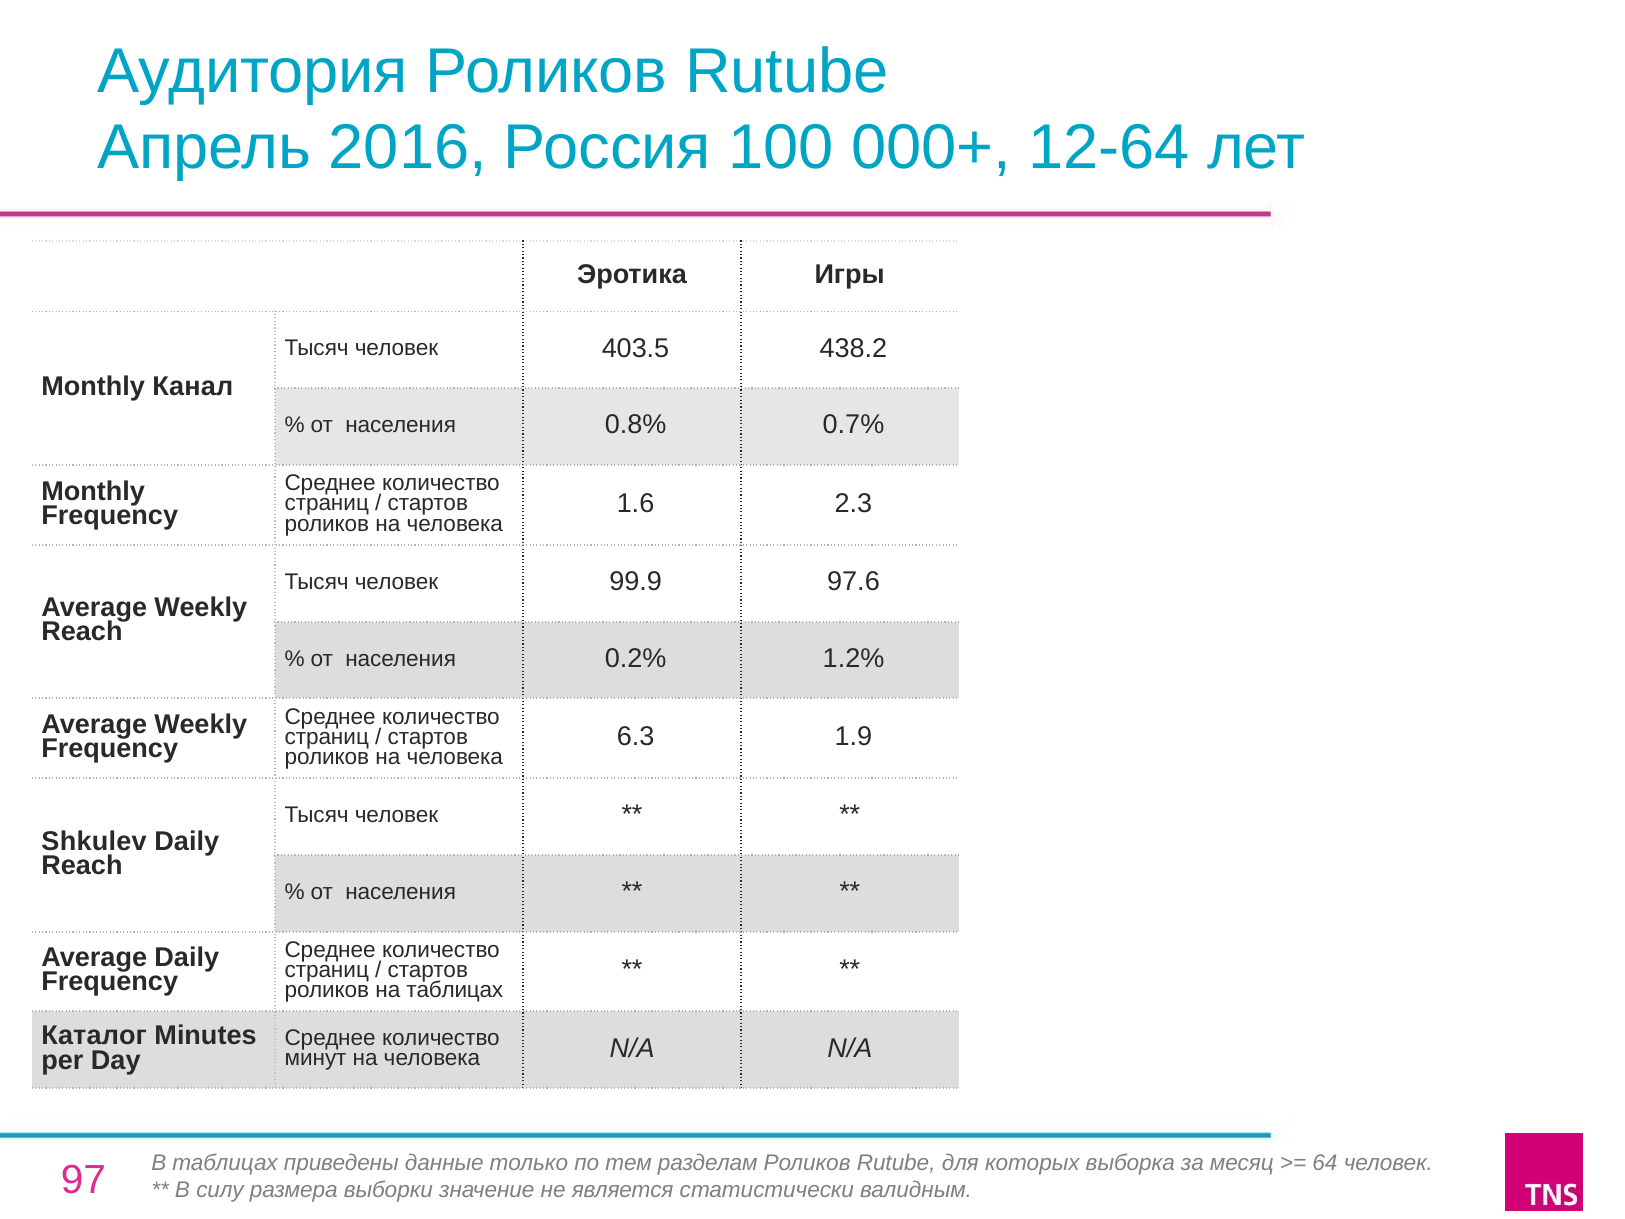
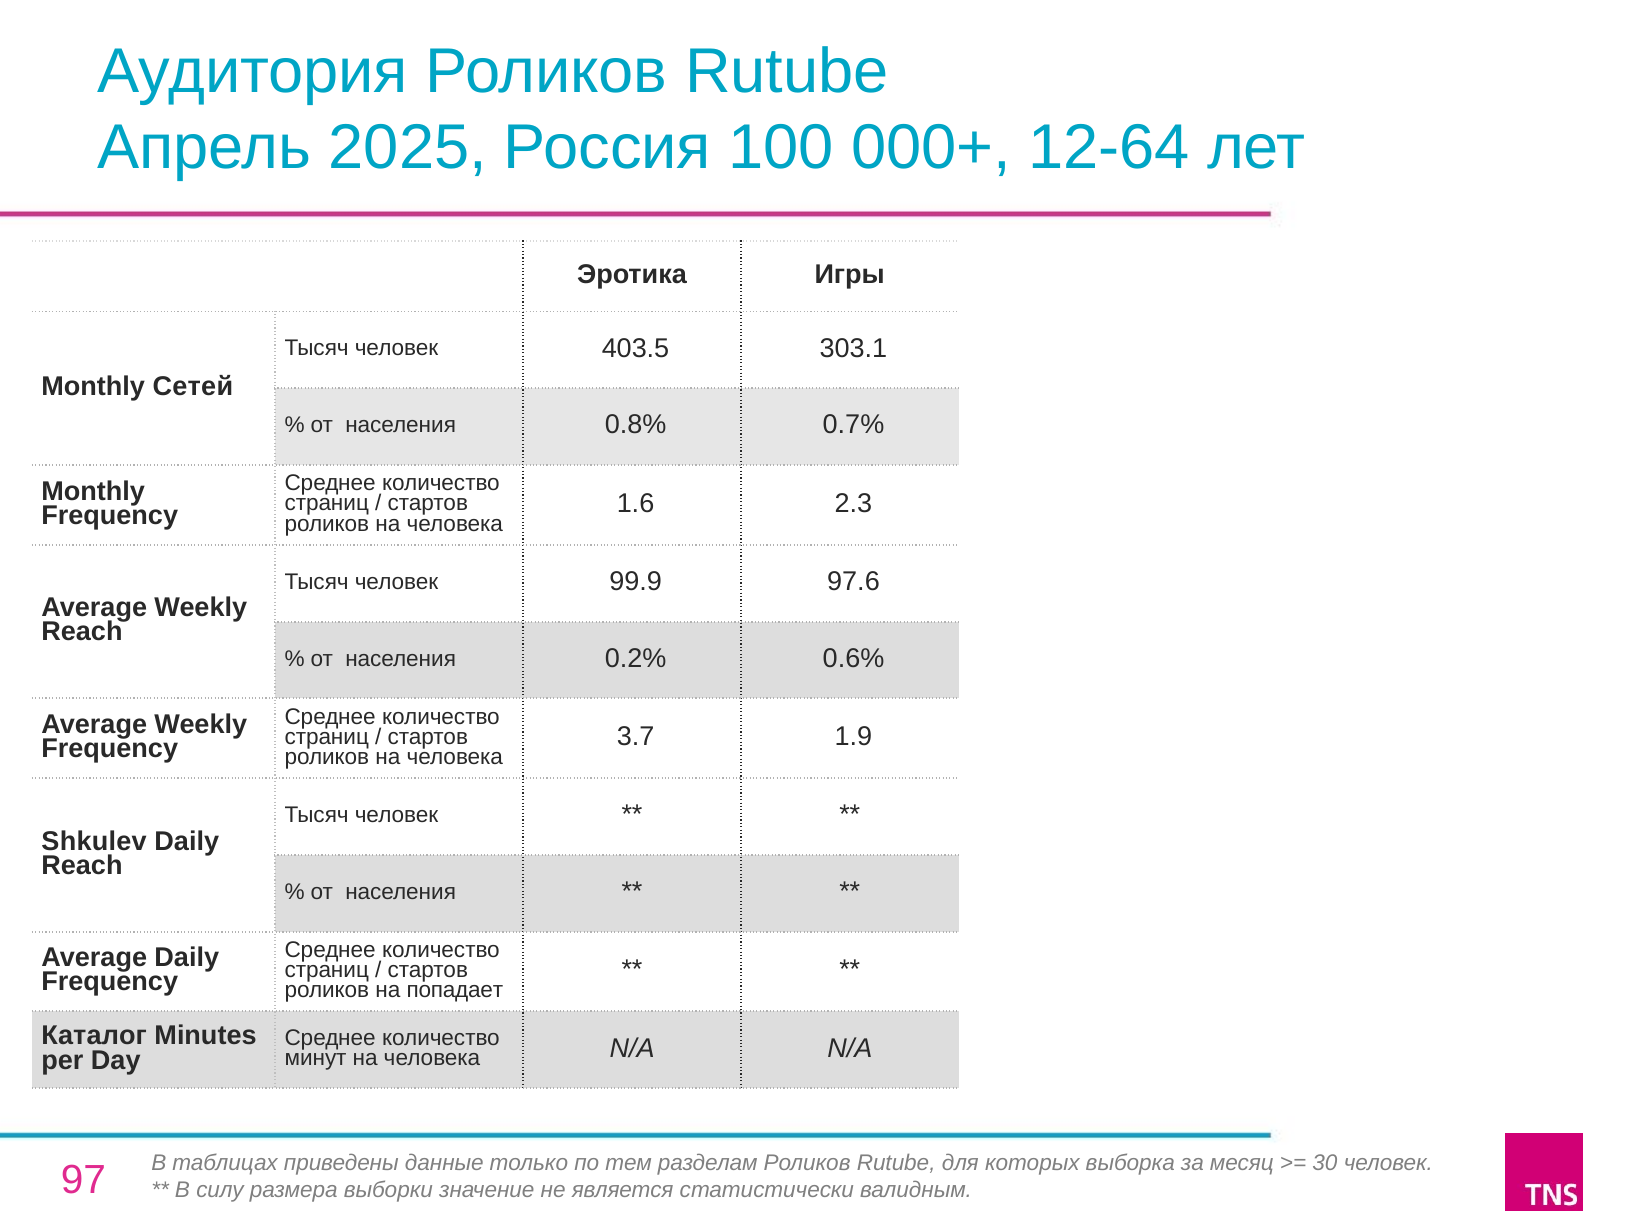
2016: 2016 -> 2025 (408, 148)
438.2: 438.2 -> 303.1 (853, 348)
Канал: Канал -> Сетей (193, 387)
1.2%: 1.2% -> 0.6% (854, 658)
6.3: 6.3 -> 3.7 (636, 736)
на таблицах: таблицах -> попадает (455, 990)
64: 64 -> 30 (1325, 1163)
